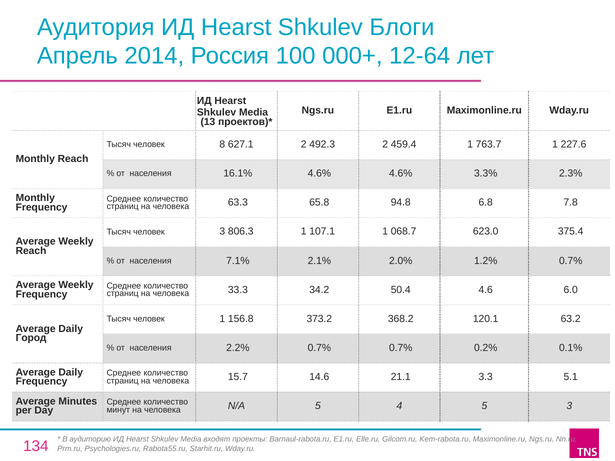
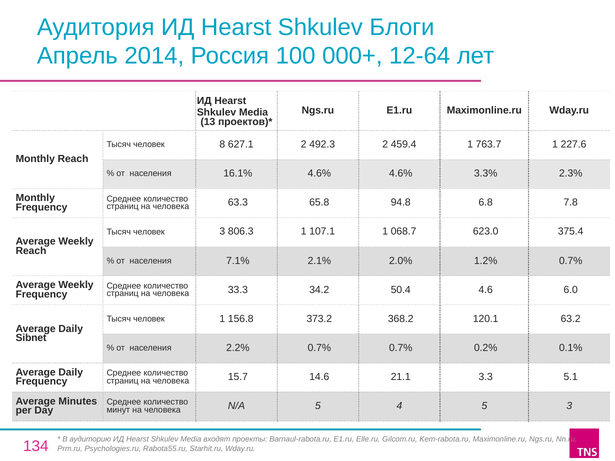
Город: Город -> Sibnet (31, 338)
